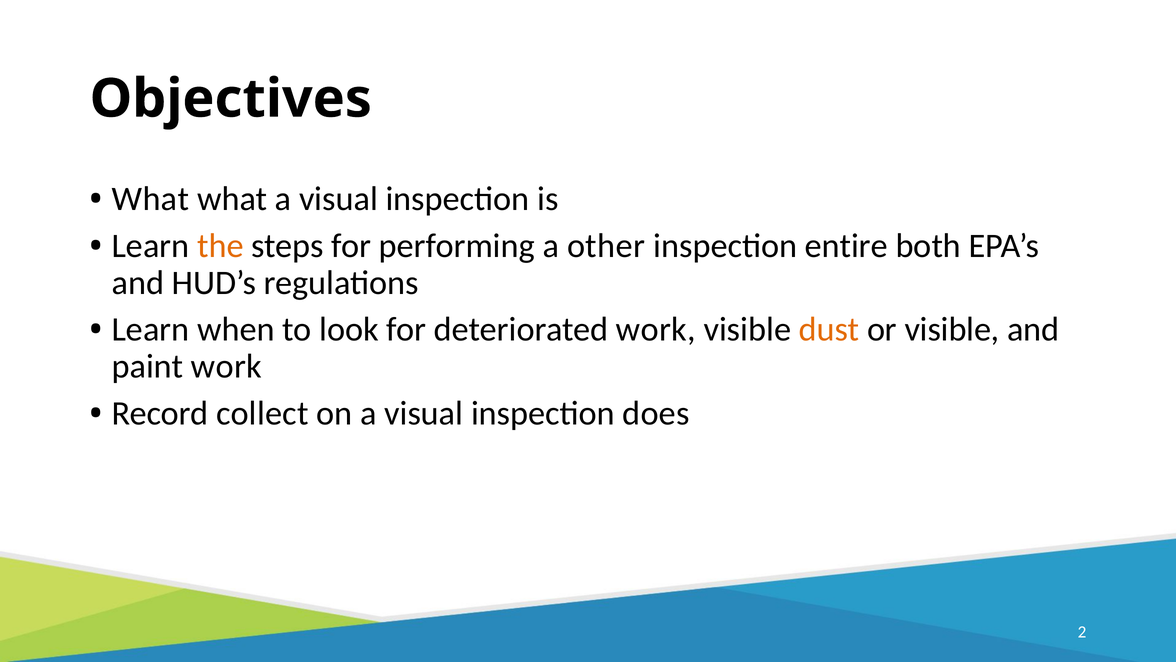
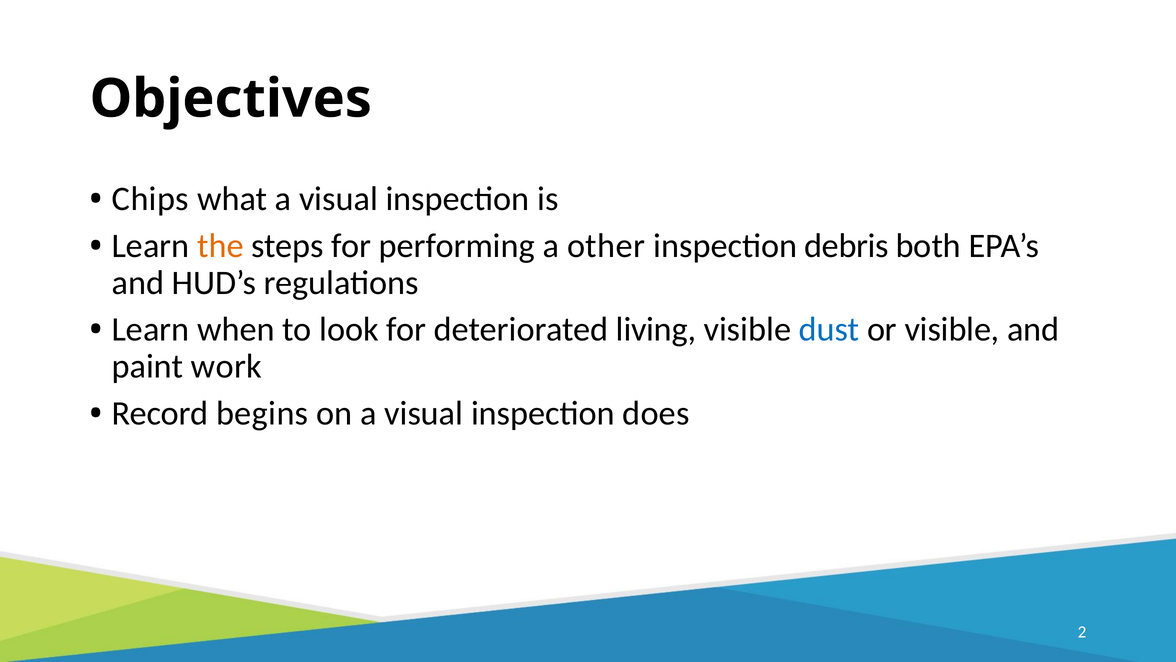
What: What -> Chips (150, 199)
entire: entire -> debris (847, 246)
deteriorated work: work -> living (656, 329)
dust colour: orange -> blue (829, 329)
collect: collect -> begins (262, 413)
